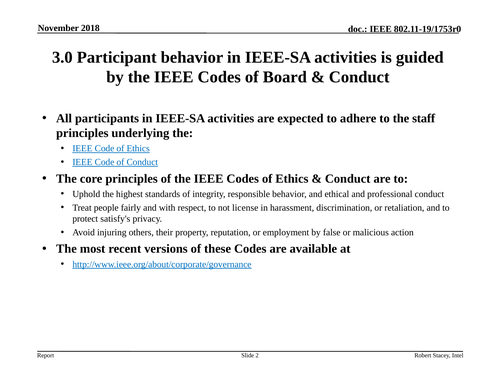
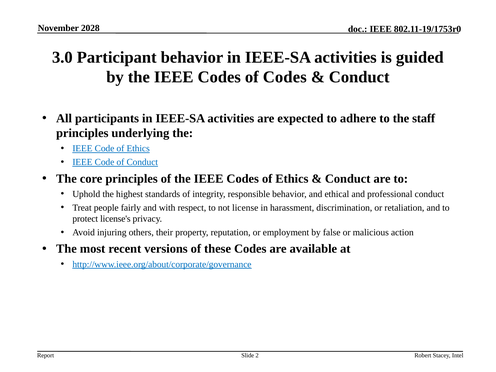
2018: 2018 -> 2028 (90, 28)
of Board: Board -> Codes (285, 77)
satisfy's: satisfy's -> license's (115, 219)
